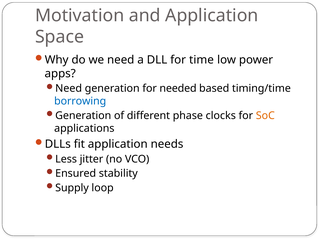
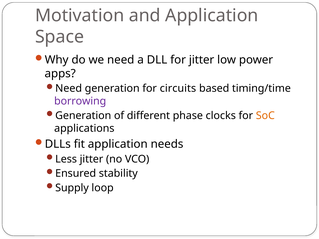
for time: time -> jitter (202, 60)
needed: needed -> circuits (178, 88)
borrowing colour: blue -> purple (80, 101)
